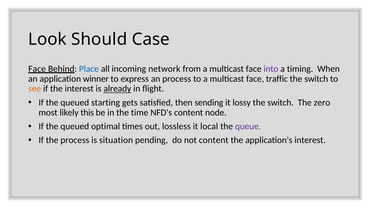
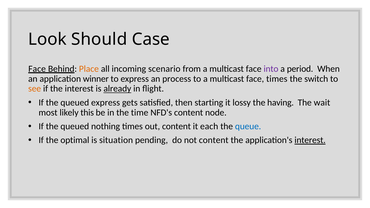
Place colour: blue -> orange (89, 69)
network: network -> scenario (164, 69)
timing: timing -> period (300, 69)
face traffic: traffic -> times (277, 79)
queued starting: starting -> express (106, 103)
sending: sending -> starting (209, 103)
switch: switch -> having (281, 103)
zero: zero -> wait (322, 103)
optimal: optimal -> nothing (106, 126)
out lossless: lossless -> content (176, 126)
local: local -> each (209, 126)
queue colour: purple -> blue (248, 126)
the process: process -> optimal (75, 140)
interest underline: none -> present (310, 140)
